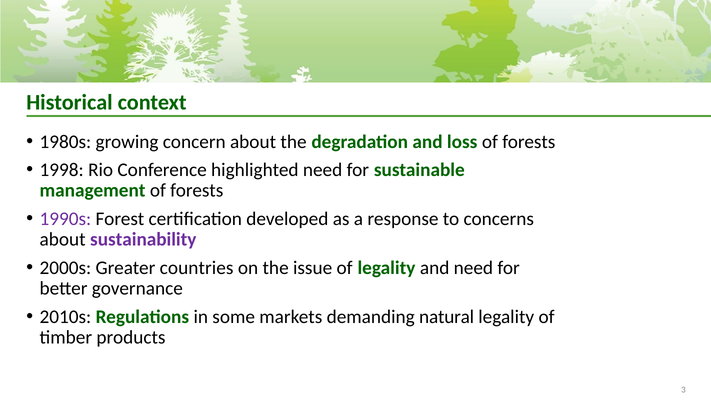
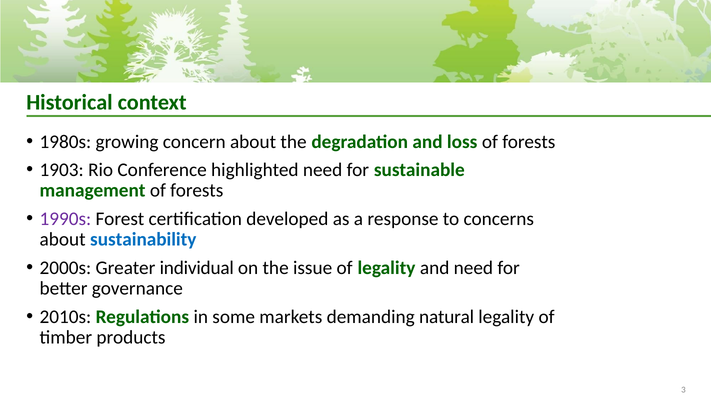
1998: 1998 -> 1903 (62, 170)
sustainability colour: purple -> blue (143, 240)
countries: countries -> individual (197, 268)
